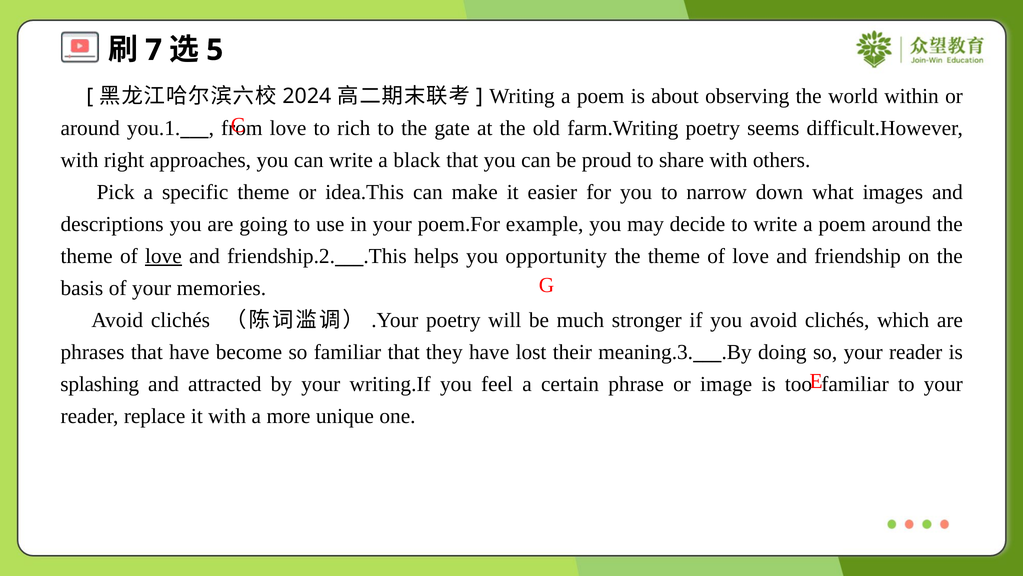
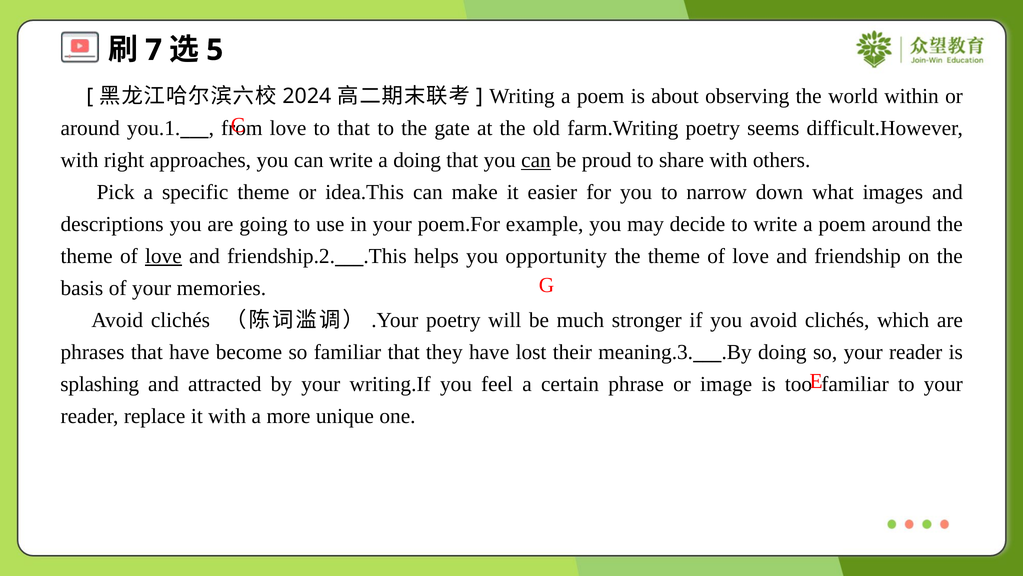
to rich: rich -> that (354, 128)
a black: black -> doing (417, 160)
can underline: none -> present (536, 160)
